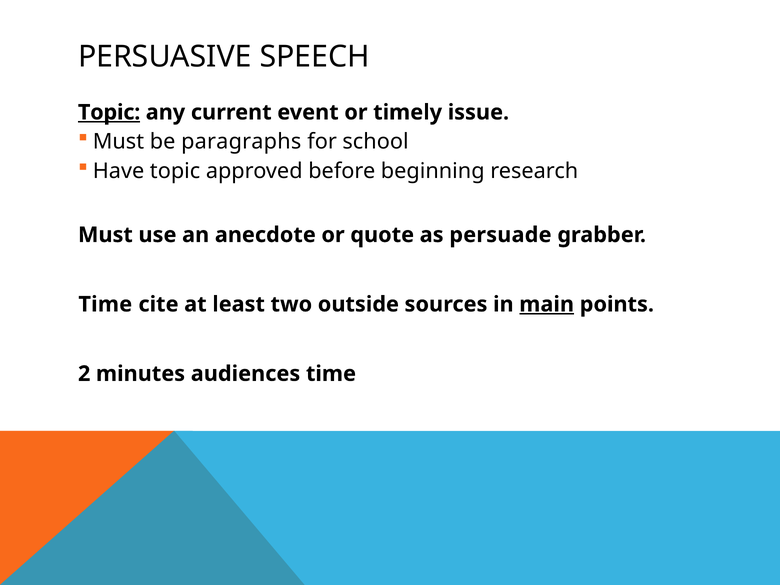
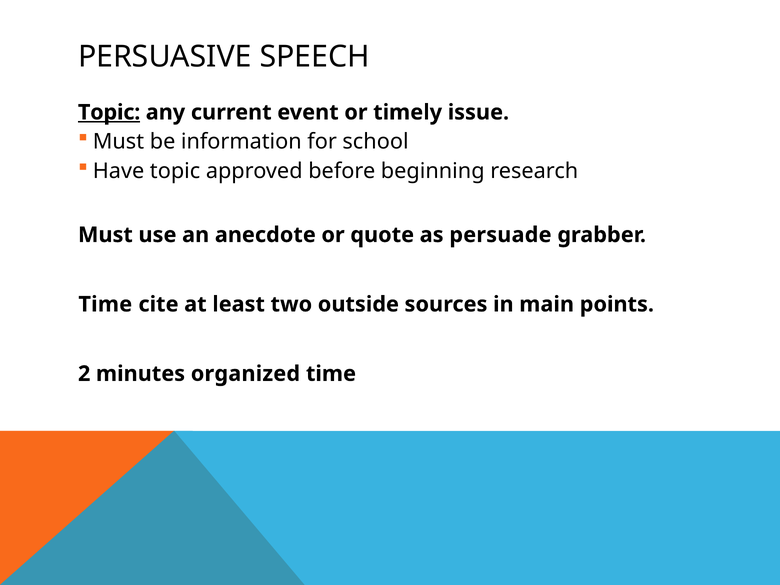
paragraphs: paragraphs -> information (241, 142)
main underline: present -> none (547, 304)
audiences: audiences -> organized (245, 374)
